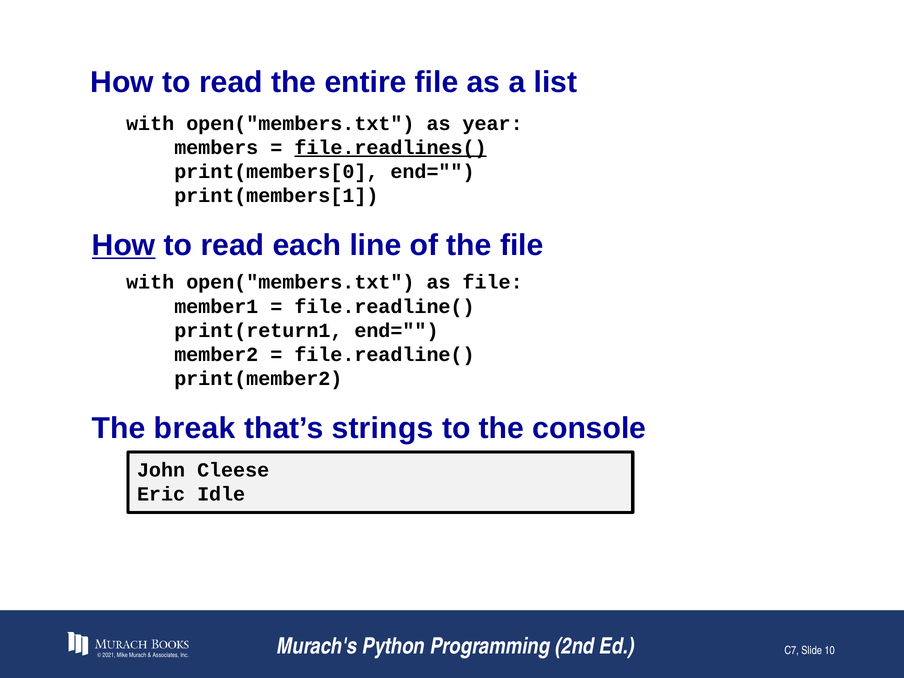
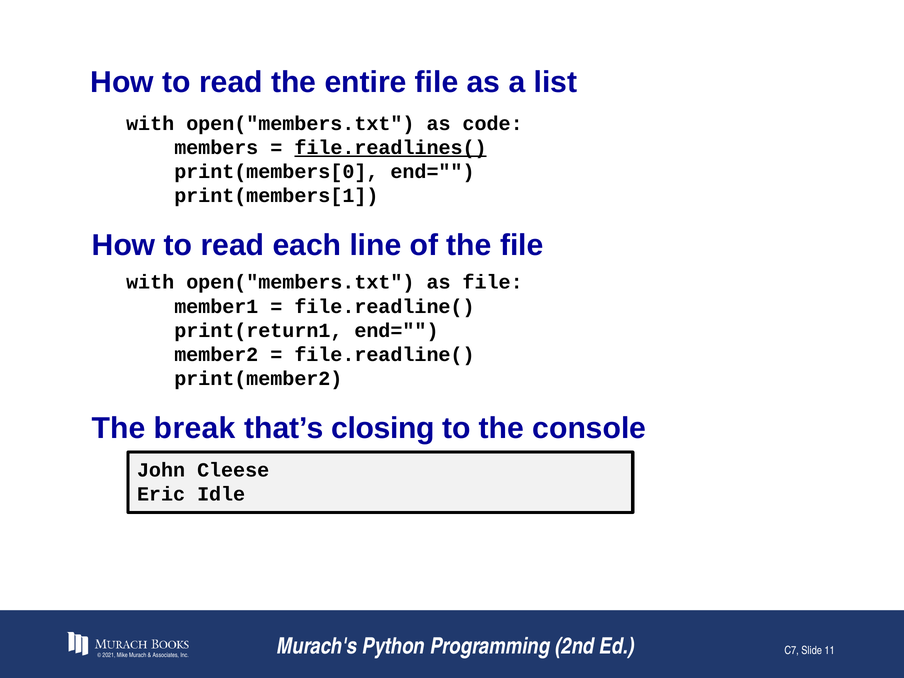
year: year -> code (493, 123)
How underline: present -> none (124, 245)
strings: strings -> closing (383, 428)
10: 10 -> 11 (830, 650)
